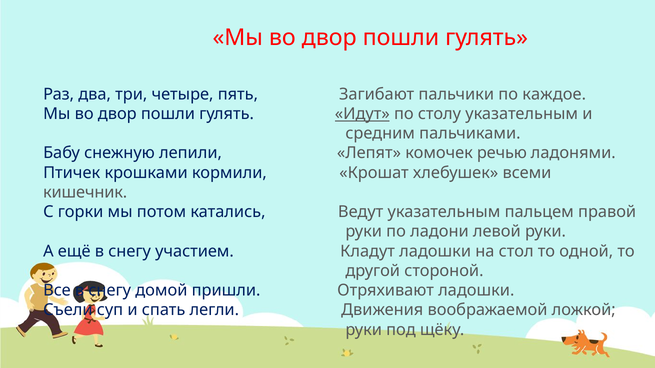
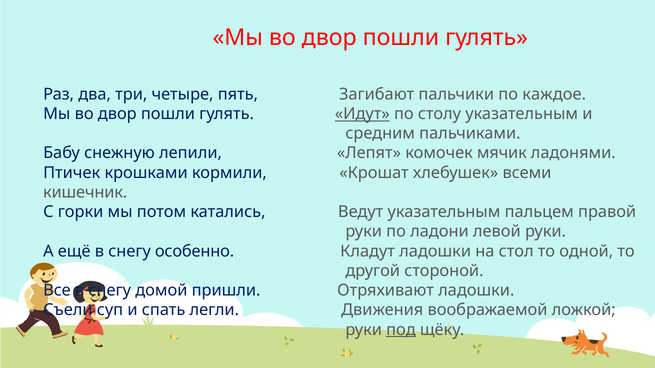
речью: речью -> мячик (502, 153)
участием: участием -> особенно (195, 251)
под underline: none -> present (401, 330)
